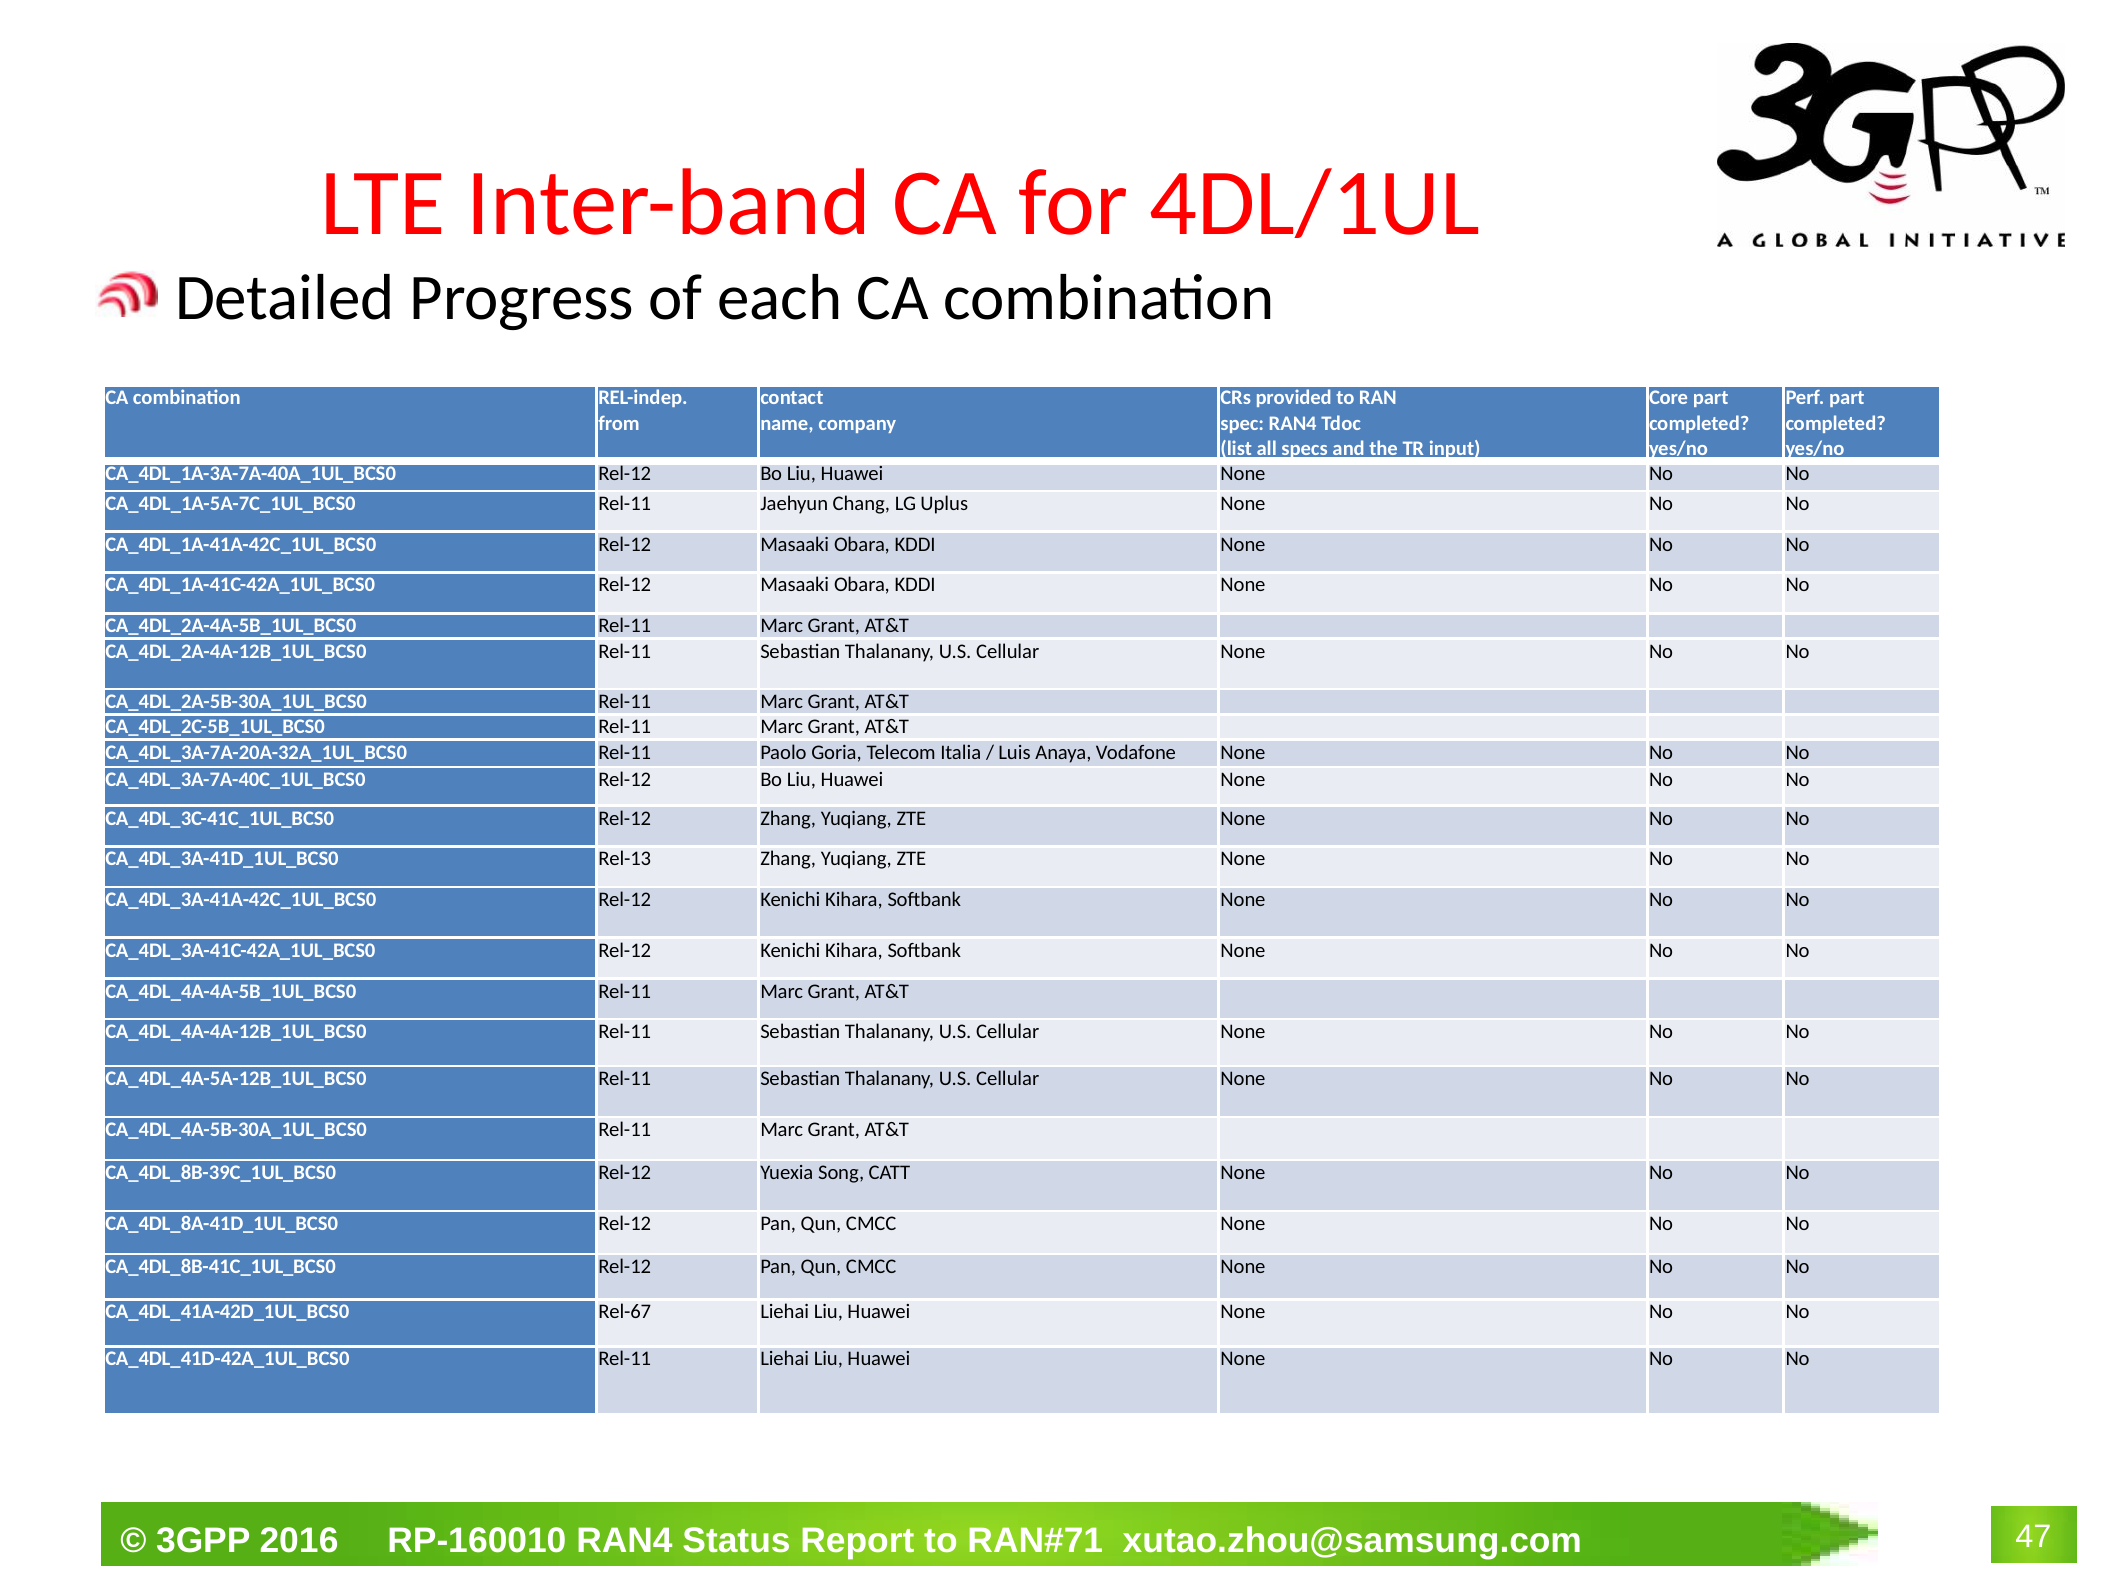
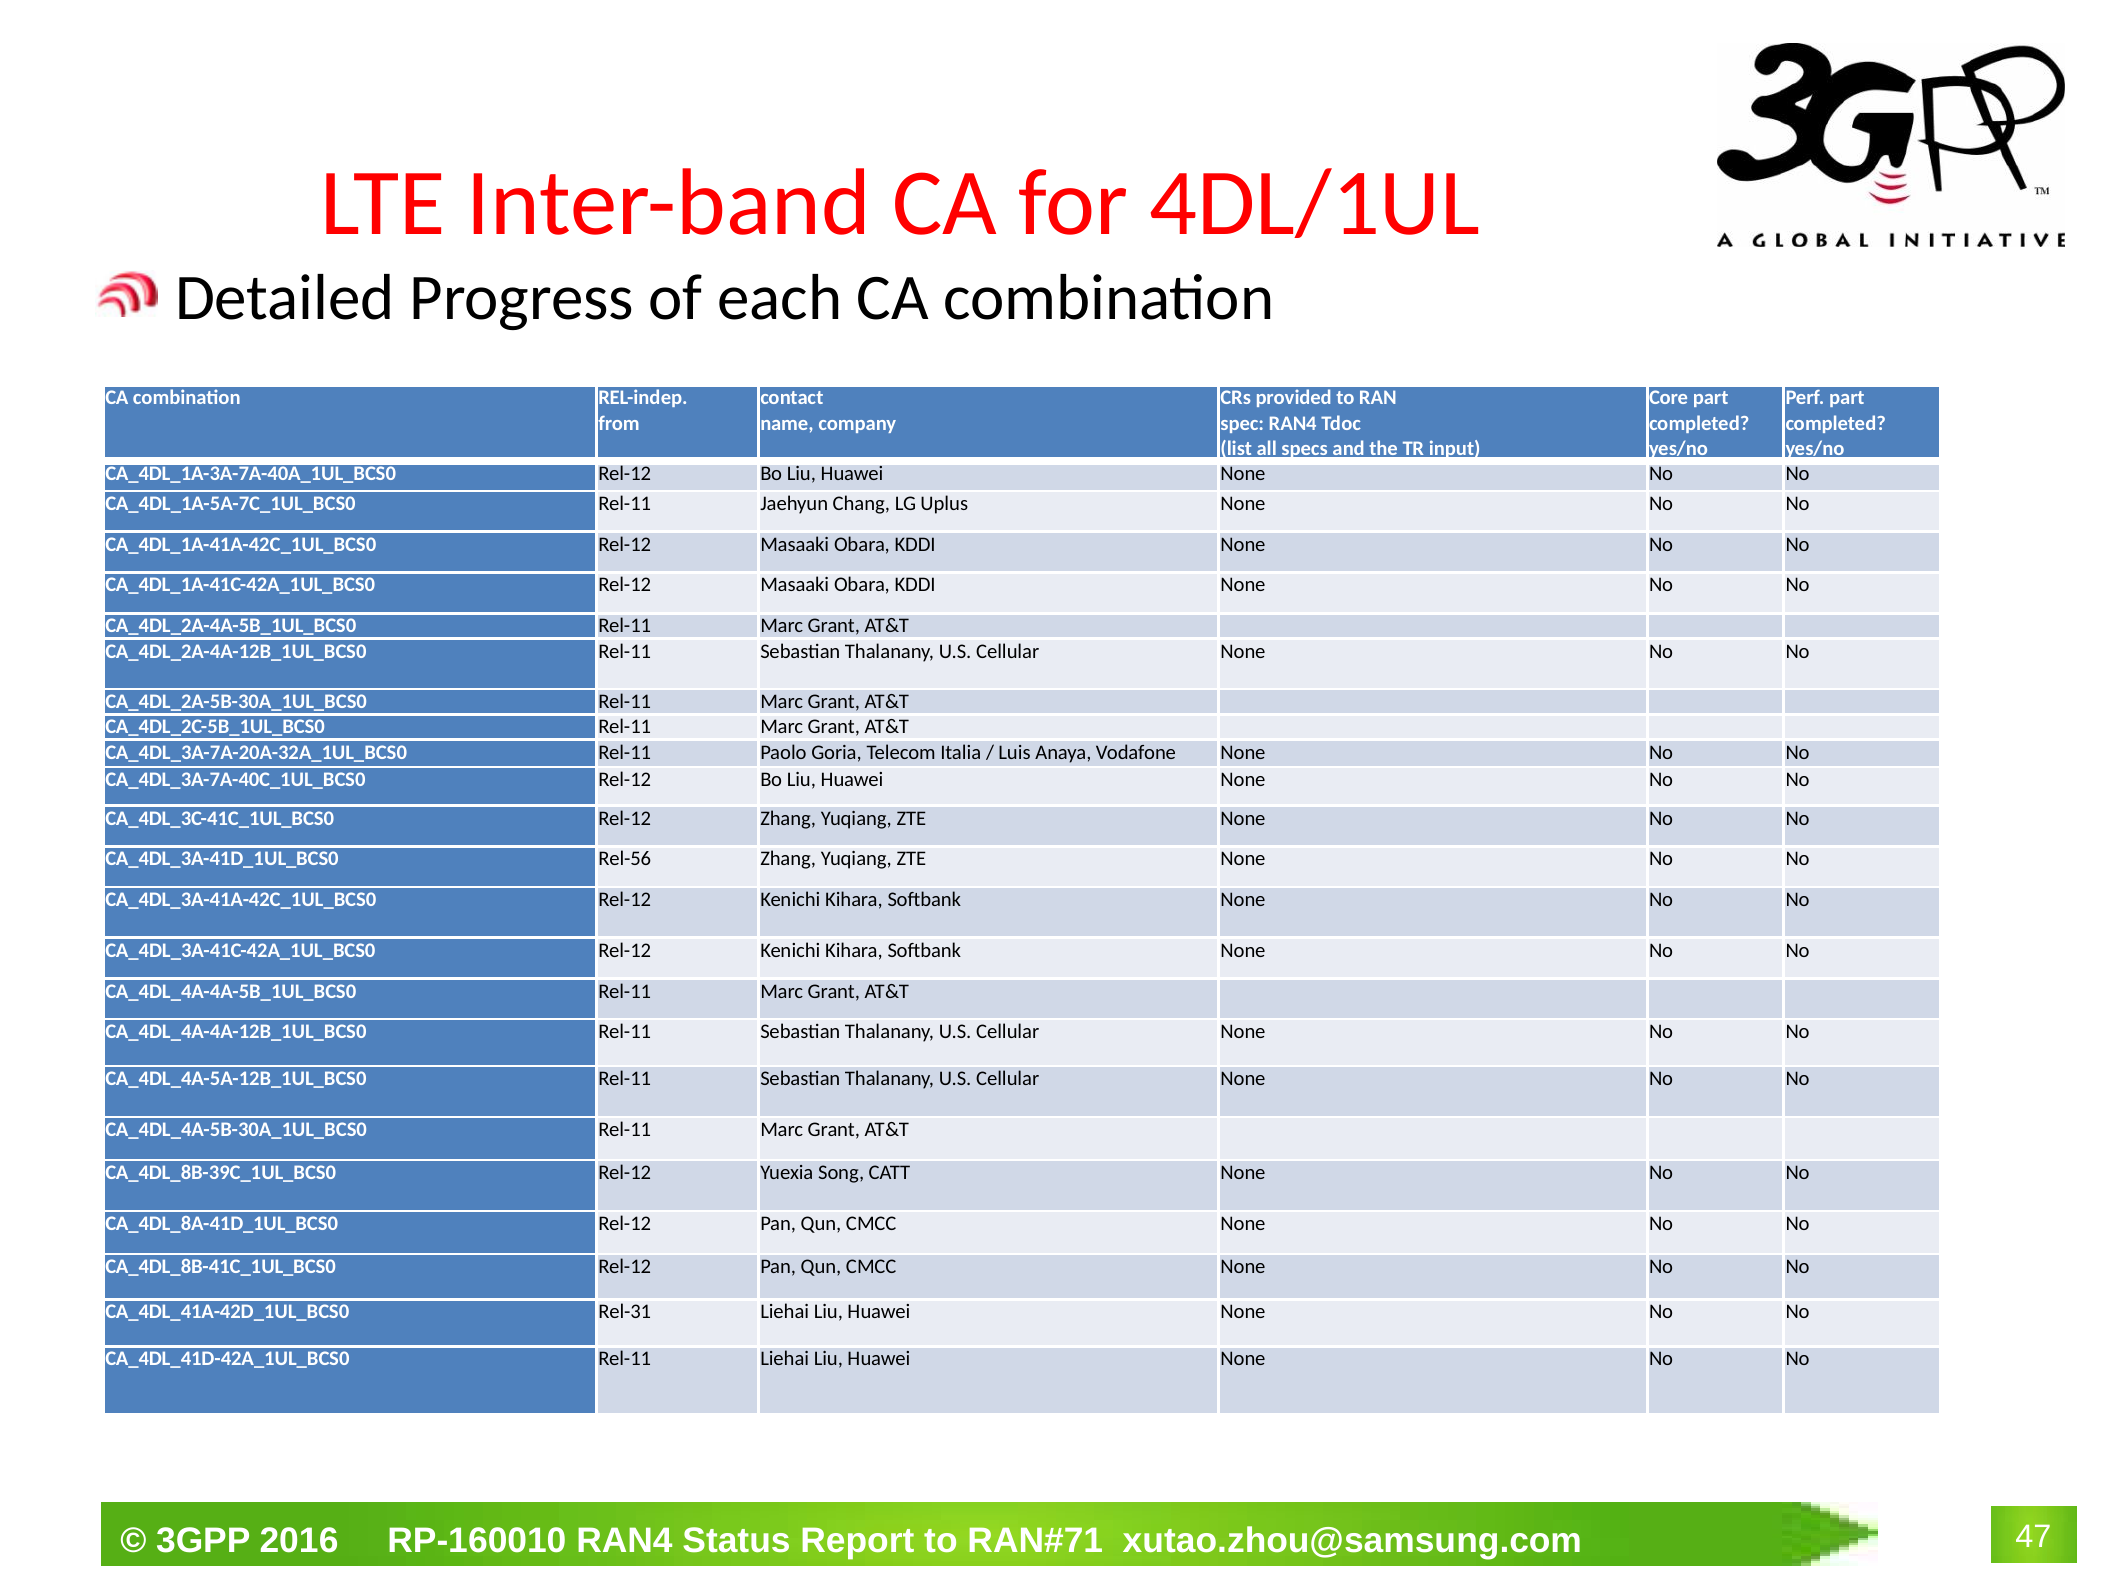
Rel-13: Rel-13 -> Rel-56 (625, 859)
Rel-67: Rel-67 -> Rel-31 (625, 1311)
